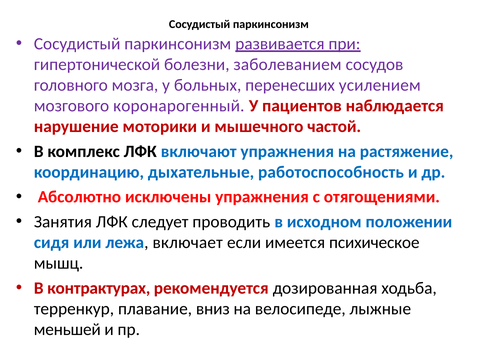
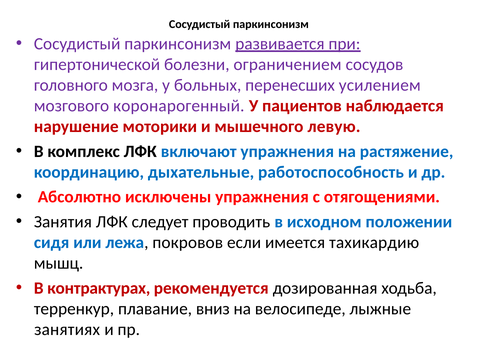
заболеванием: заболеванием -> ограничением (288, 65)
частой: частой -> левую (334, 127)
включает: включает -> покровов (188, 243)
психическое: психическое -> тахикардию (374, 243)
меньшей: меньшей -> занятиях (67, 330)
